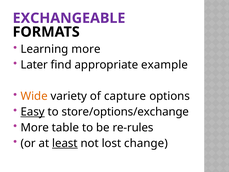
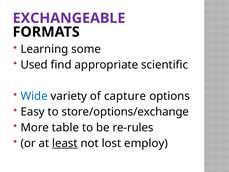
Learning more: more -> some (86, 49)
Later: Later -> Used (34, 65)
example: example -> scientific (165, 65)
Wide colour: orange -> blue (34, 96)
Easy underline: present -> none (33, 112)
change: change -> employ (146, 143)
